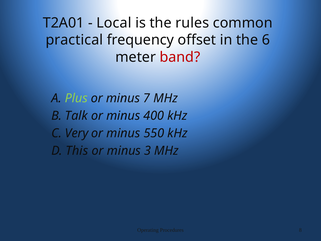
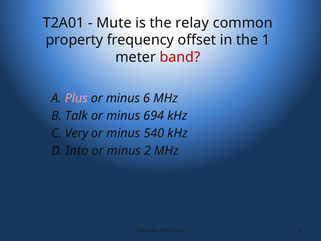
Local: Local -> Mute (114, 23)
rules: rules -> relay (192, 23)
practical: practical -> property (74, 40)
6: 6 -> 1 (266, 40)
Plus colour: light green -> pink (76, 98)
7: 7 -> 6 (147, 98)
400: 400 -> 694 (154, 116)
550: 550 -> 540 (154, 133)
This: This -> Into (77, 151)
3: 3 -> 2 (148, 151)
